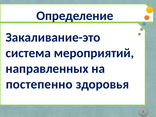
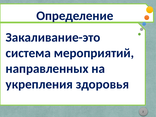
постепенно: постепенно -> укрепления (39, 84)
